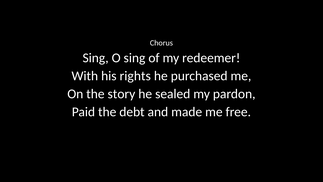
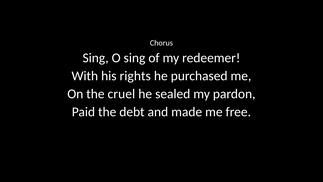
story: story -> cruel (121, 94)
